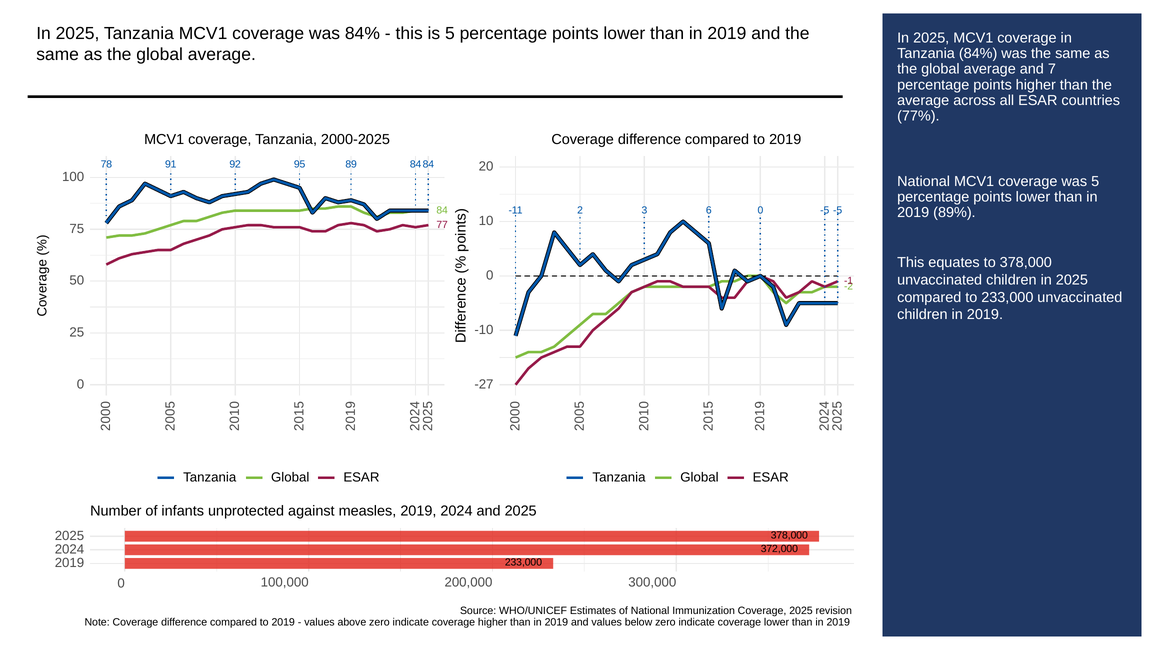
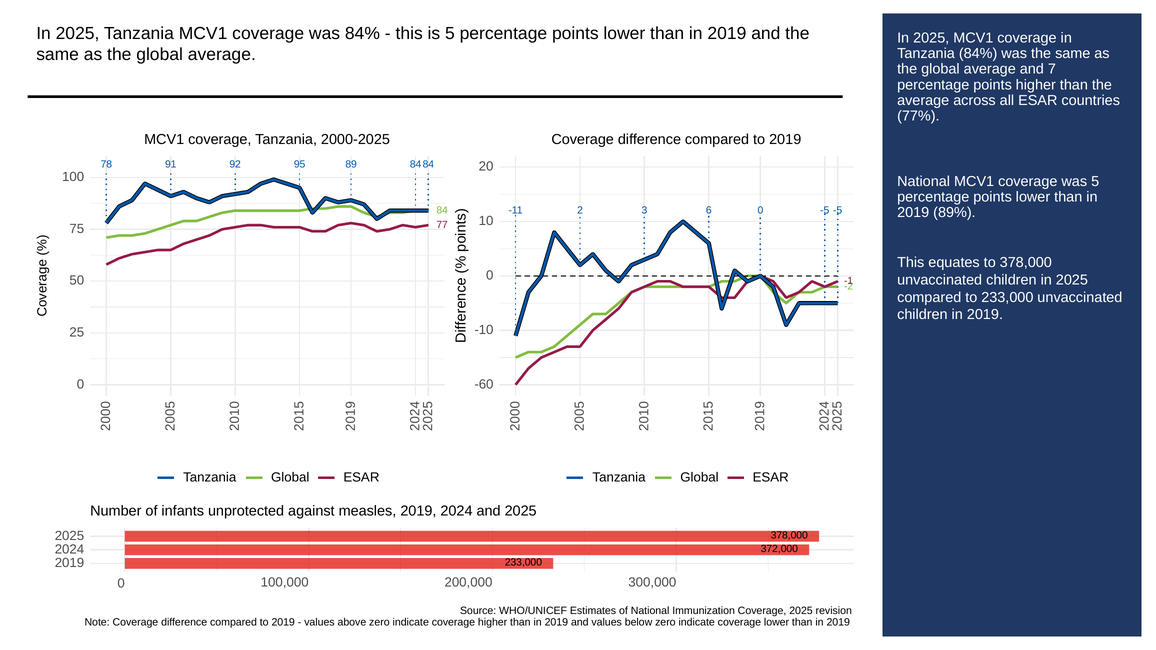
-27: -27 -> -60 (484, 384)
